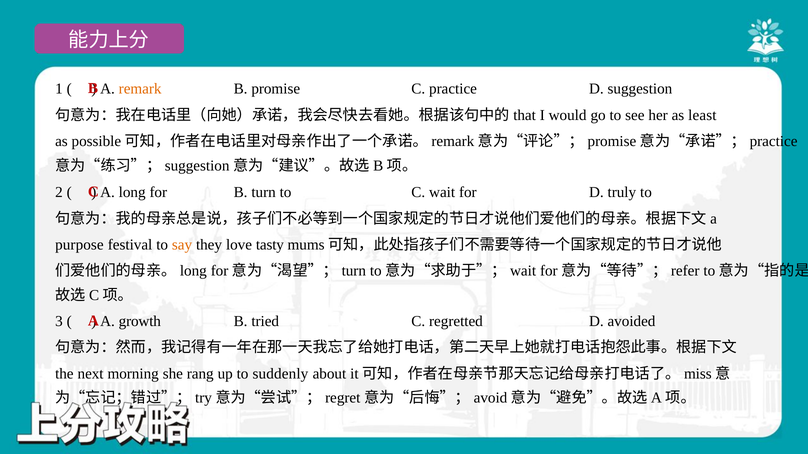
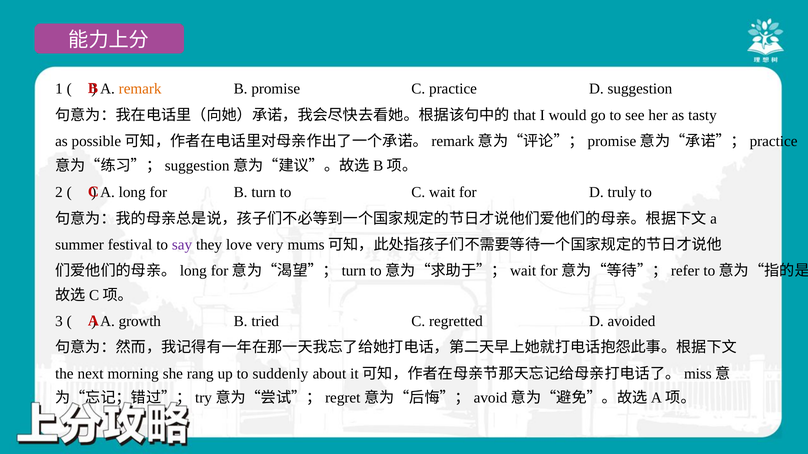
least: least -> tasty (702, 115)
purpose: purpose -> summer (79, 245)
say colour: orange -> purple (182, 245)
tasty: tasty -> very (270, 245)
